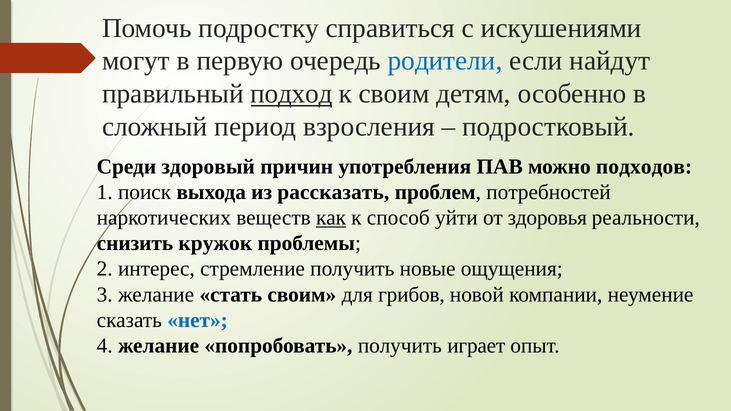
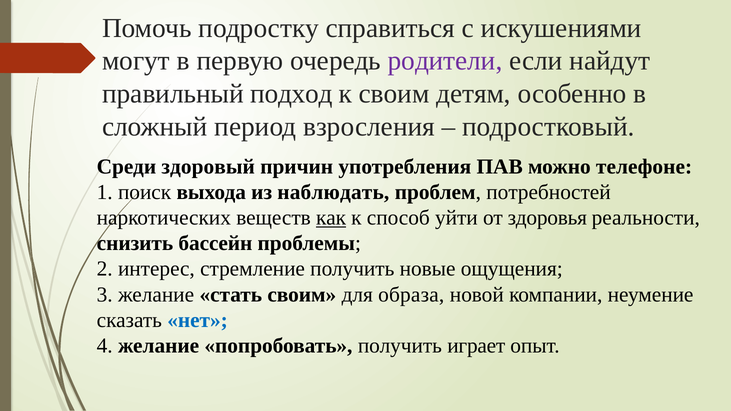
родители colour: blue -> purple (445, 61)
подход underline: present -> none (291, 94)
подходов: подходов -> телефоне (644, 167)
рассказать: рассказать -> наблюдать (333, 192)
кружок: кружок -> бассейн (215, 243)
грибов: грибов -> образа (411, 295)
